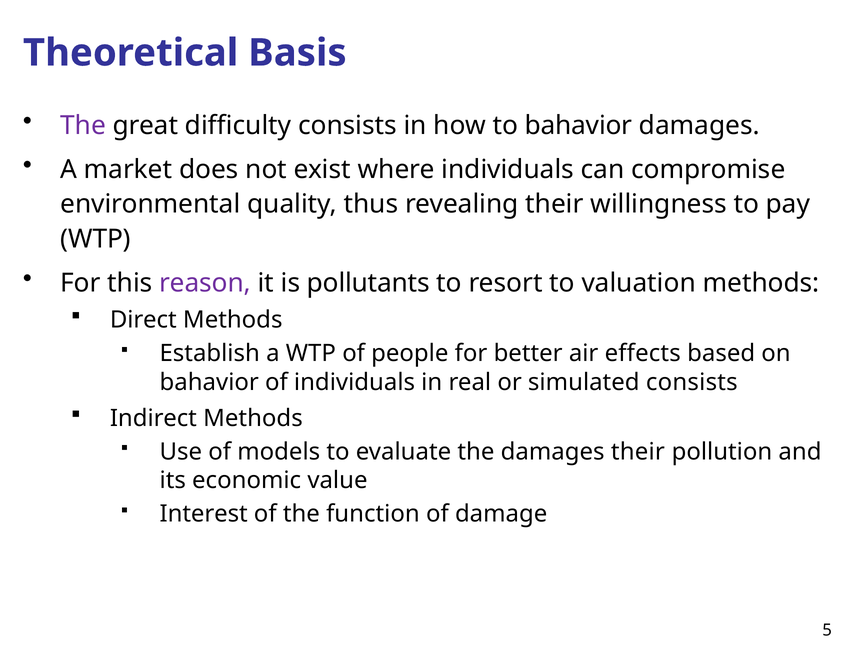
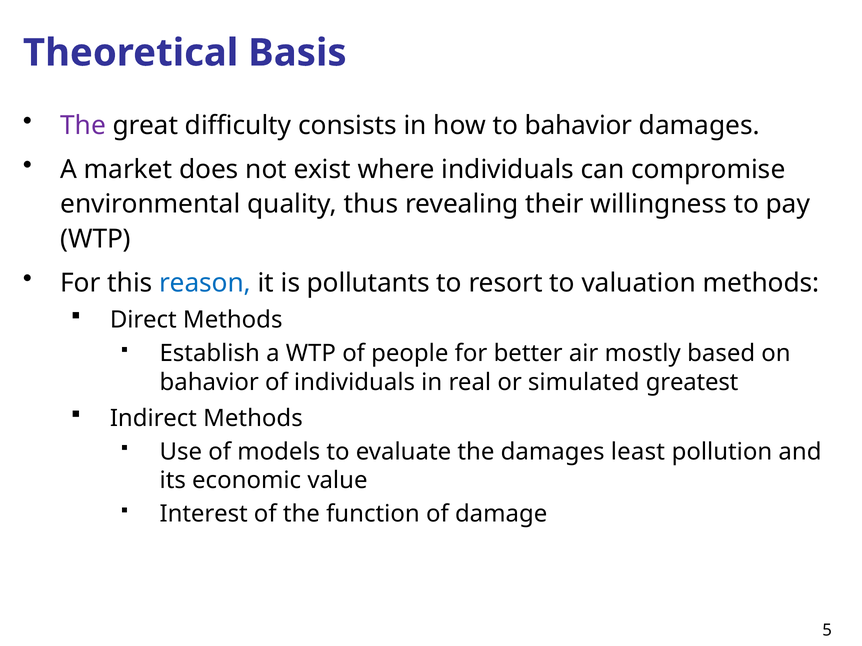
reason colour: purple -> blue (205, 283)
effects: effects -> mostly (643, 354)
simulated consists: consists -> greatest (692, 383)
damages their: their -> least (638, 452)
